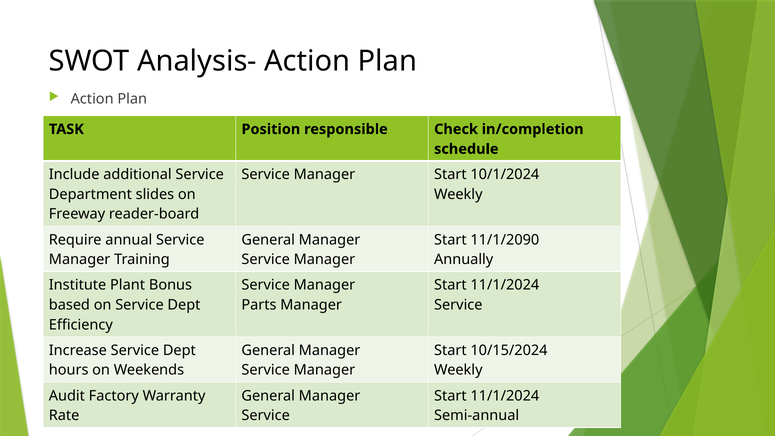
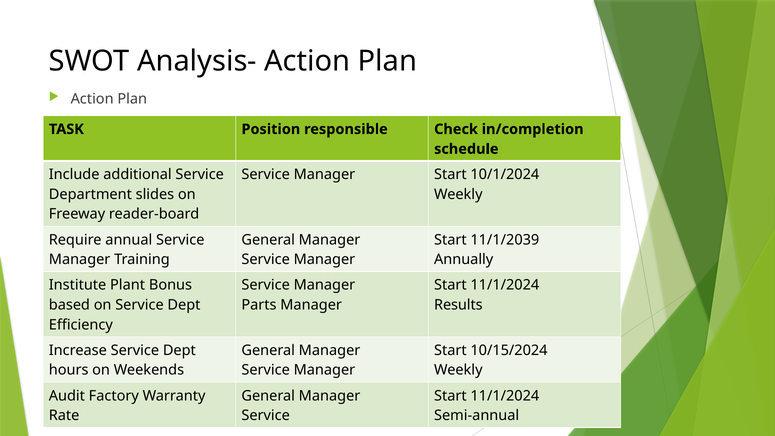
11/1/2090: 11/1/2090 -> 11/1/2039 (505, 240)
Service: Service -> Results (458, 305)
